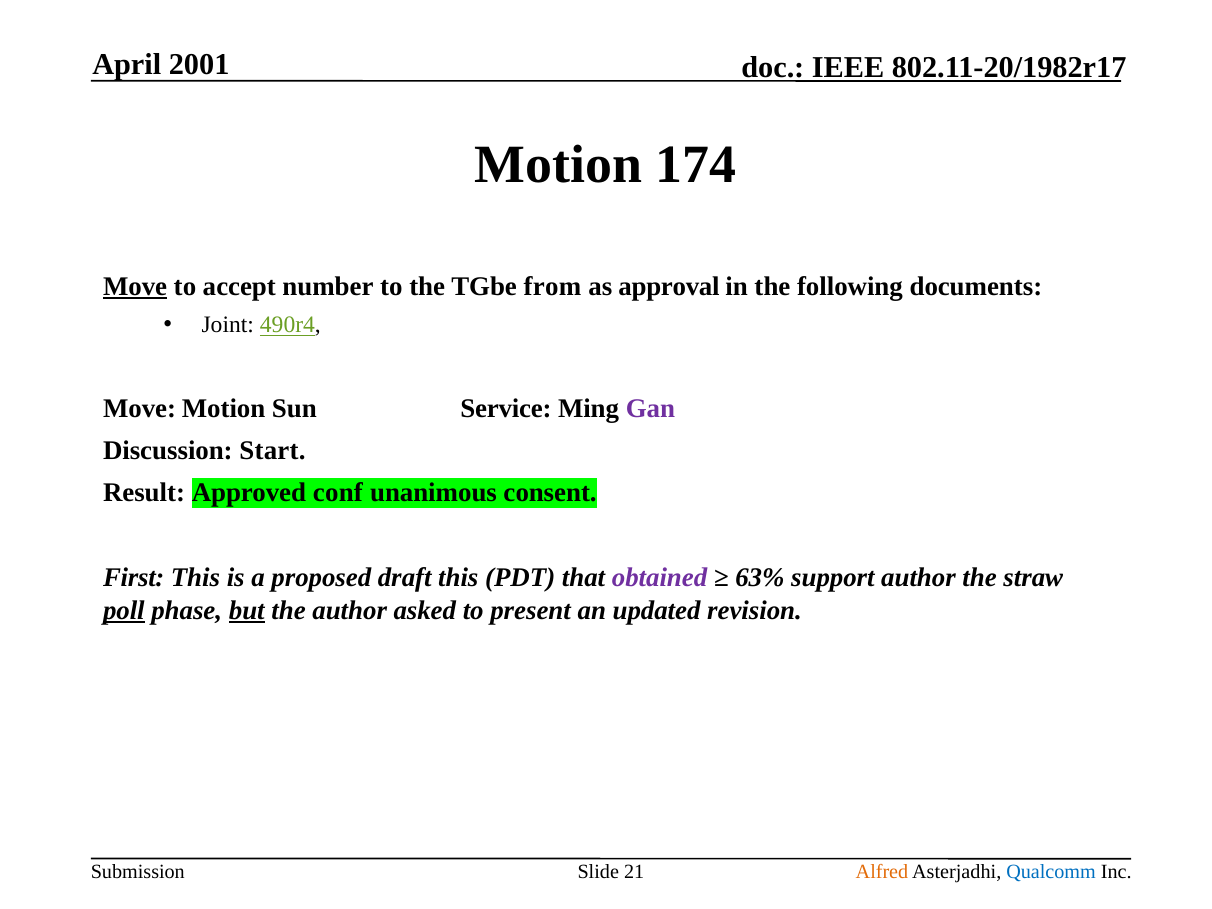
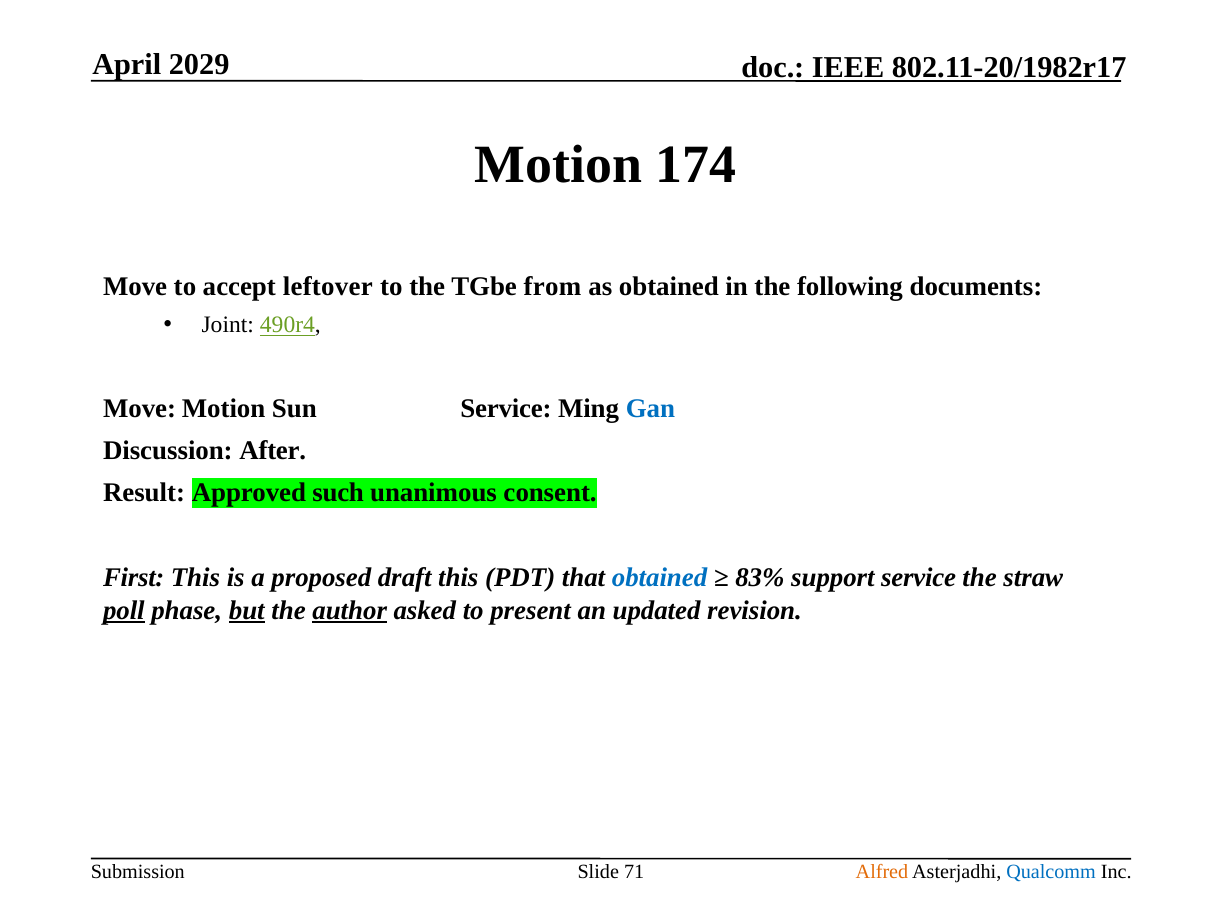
2001: 2001 -> 2029 (199, 64)
Move underline: present -> none (135, 287)
number: number -> leftover (328, 287)
as approval: approval -> obtained (669, 287)
Gan colour: purple -> blue (650, 408)
Start: Start -> After (273, 451)
conf: conf -> such (338, 493)
obtained colour: purple -> blue (660, 578)
63%: 63% -> 83% (760, 578)
support author: author -> service (919, 578)
author underline: none -> present (350, 610)
21: 21 -> 71 (634, 872)
